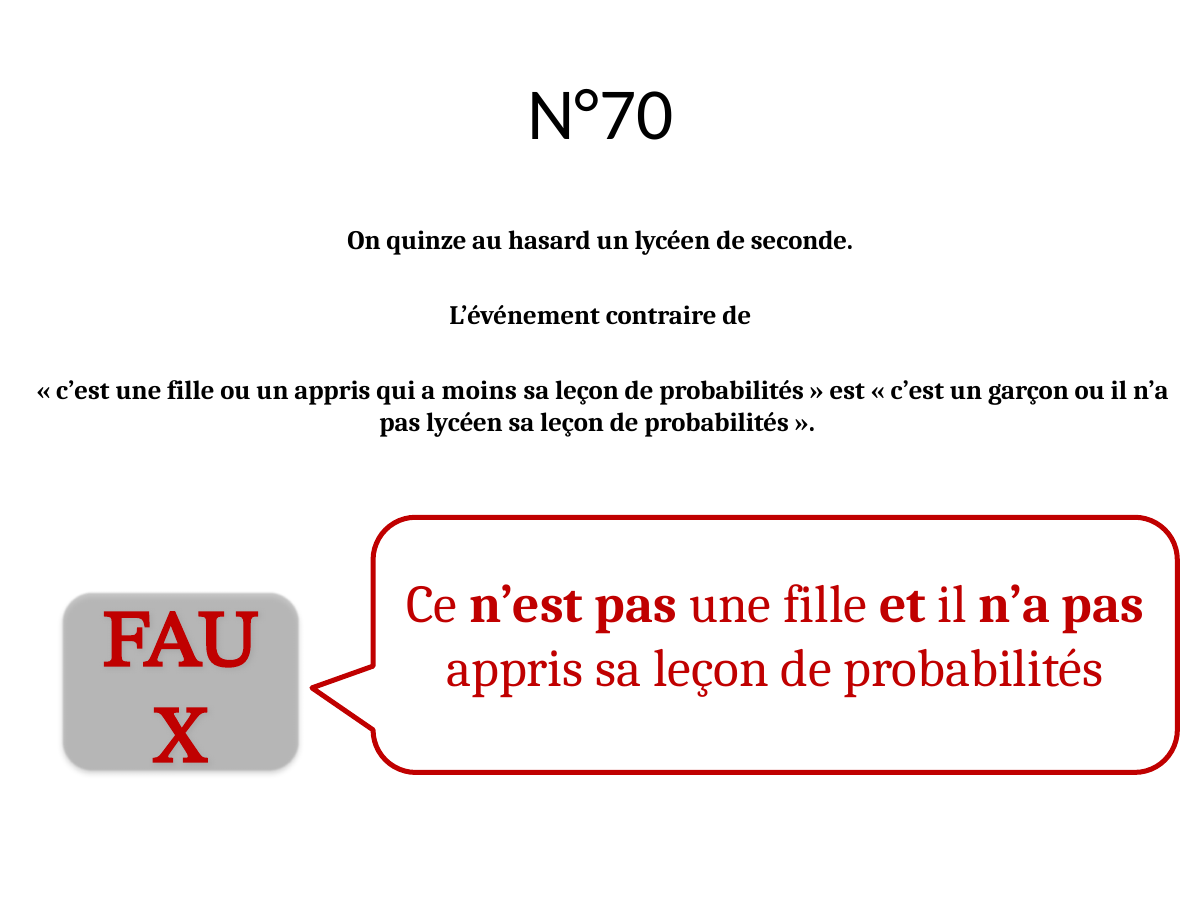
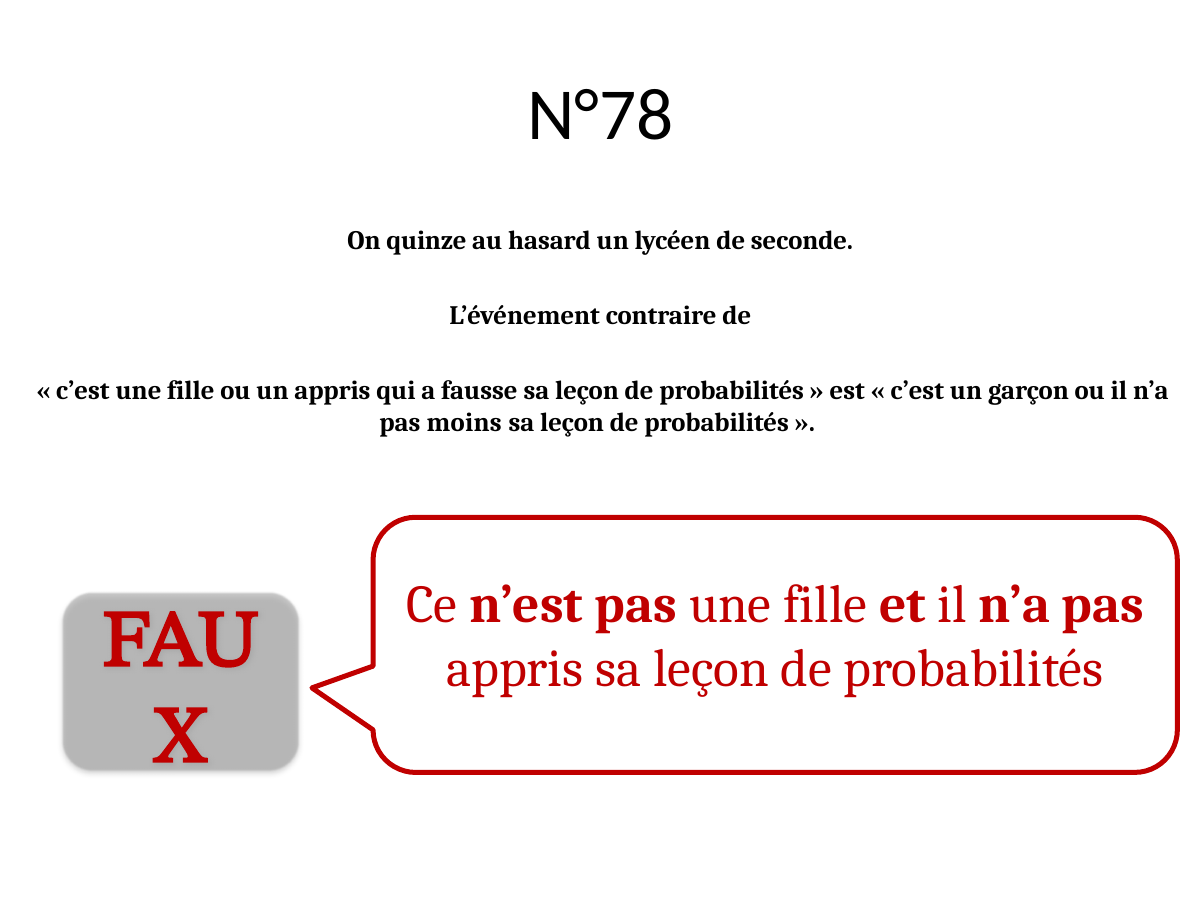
N°70: N°70 -> N°78 (600, 115)
moins: moins -> fausse (479, 391)
pas lycéen: lycéen -> moins (464, 423)
